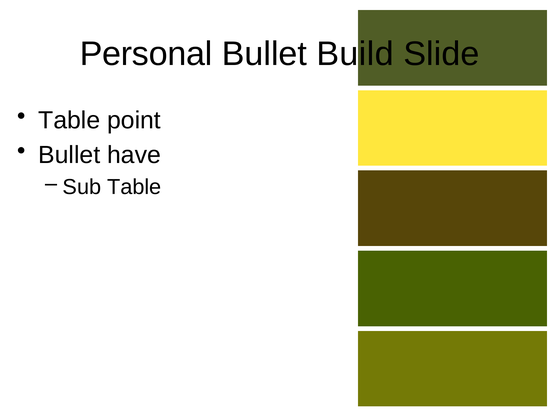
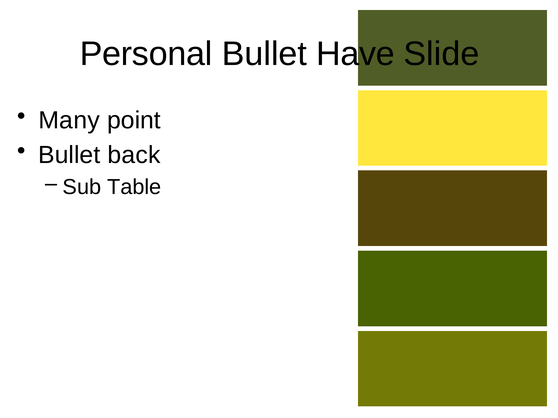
Build: Build -> Have (355, 54)
Table: Table -> Many (69, 120)
have: have -> back (134, 155)
